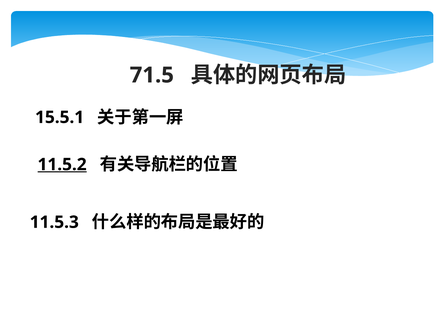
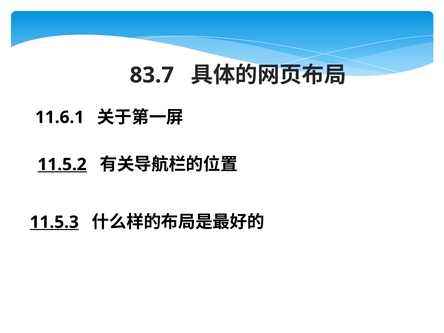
71.5: 71.5 -> 83.7 (152, 75)
15.5.1: 15.5.1 -> 11.6.1 (60, 117)
11.5.3 underline: none -> present (54, 222)
